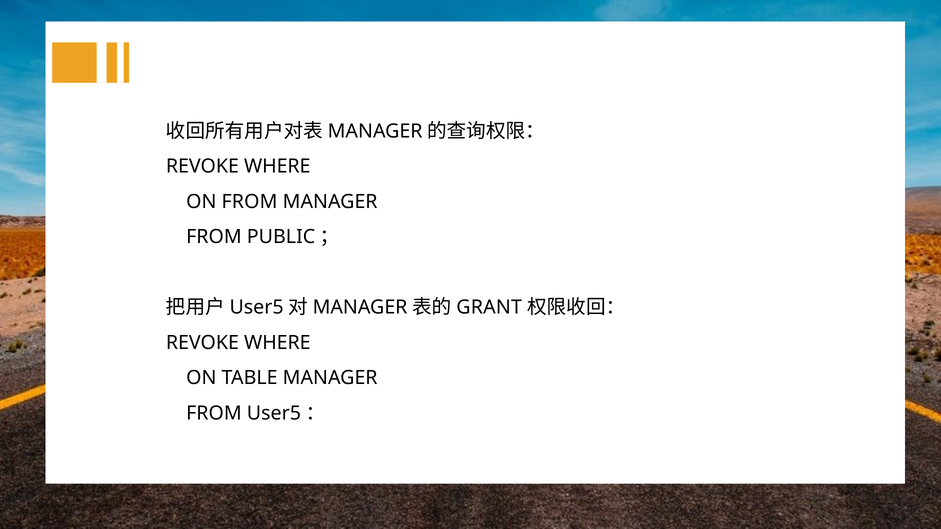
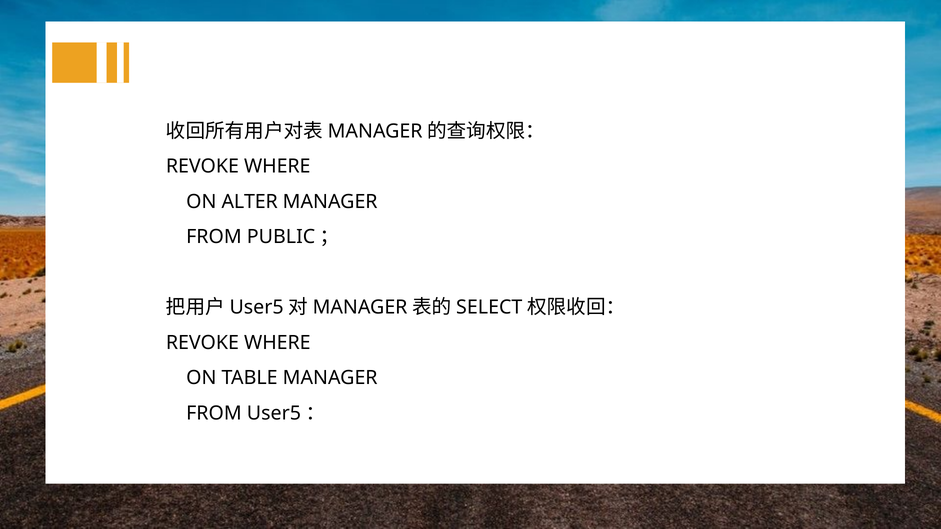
ON FROM: FROM -> ALTER (250, 202)
GRANT: GRANT -> SELECT (489, 308)
